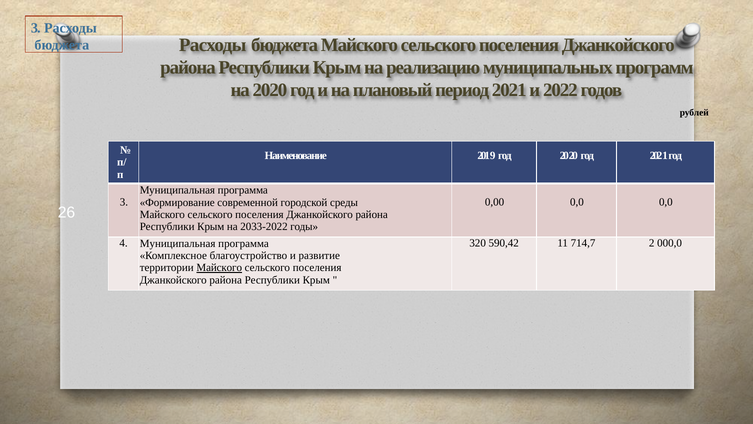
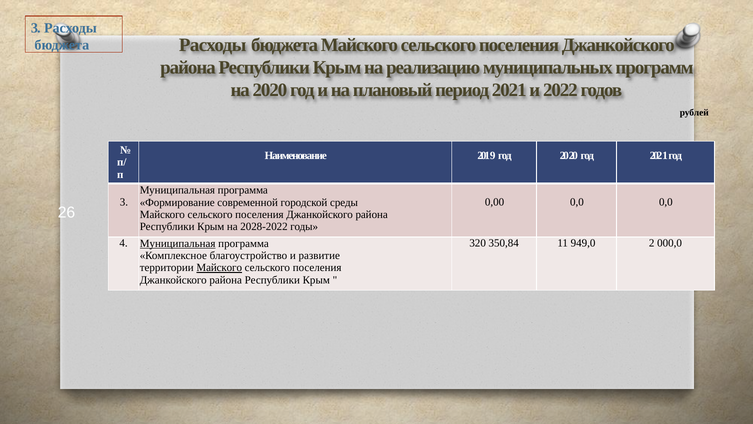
2033-2022: 2033-2022 -> 2028-2022 (264, 227)
Муниципальная underline: none -> present (178, 243)
590,42: 590,42 -> 350,84 (504, 243)
714,7: 714,7 -> 949,0 (583, 243)
